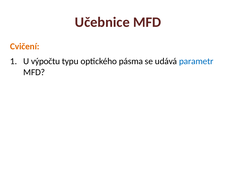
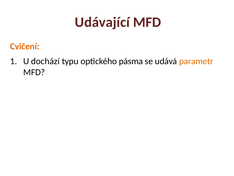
Učebnice: Učebnice -> Udávající (102, 22)
výpočtu: výpočtu -> dochází (45, 61)
parametr colour: blue -> orange (196, 61)
